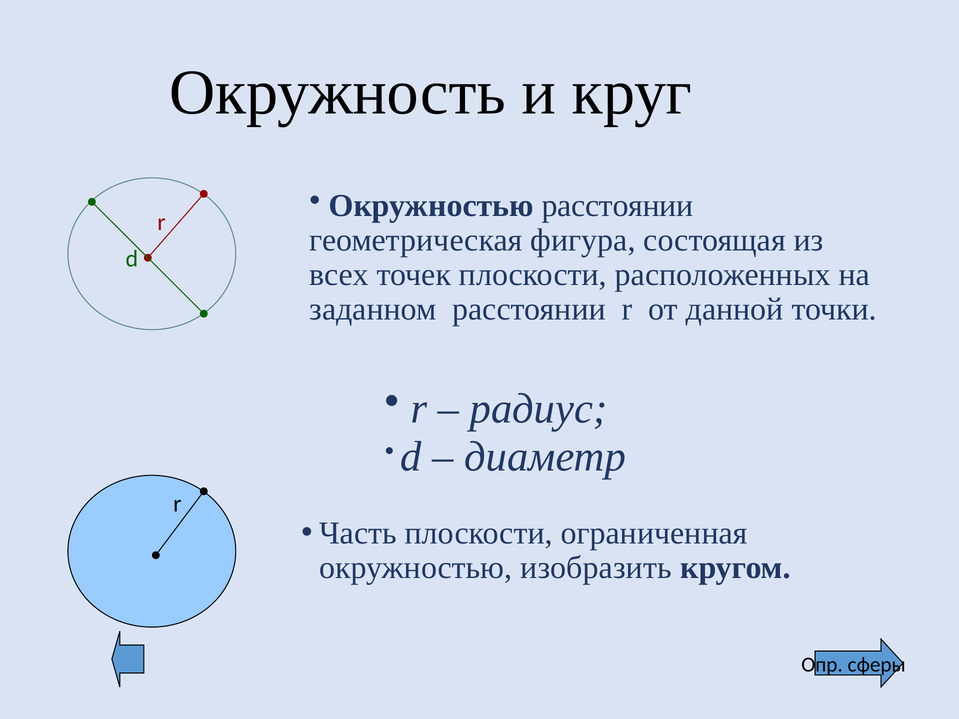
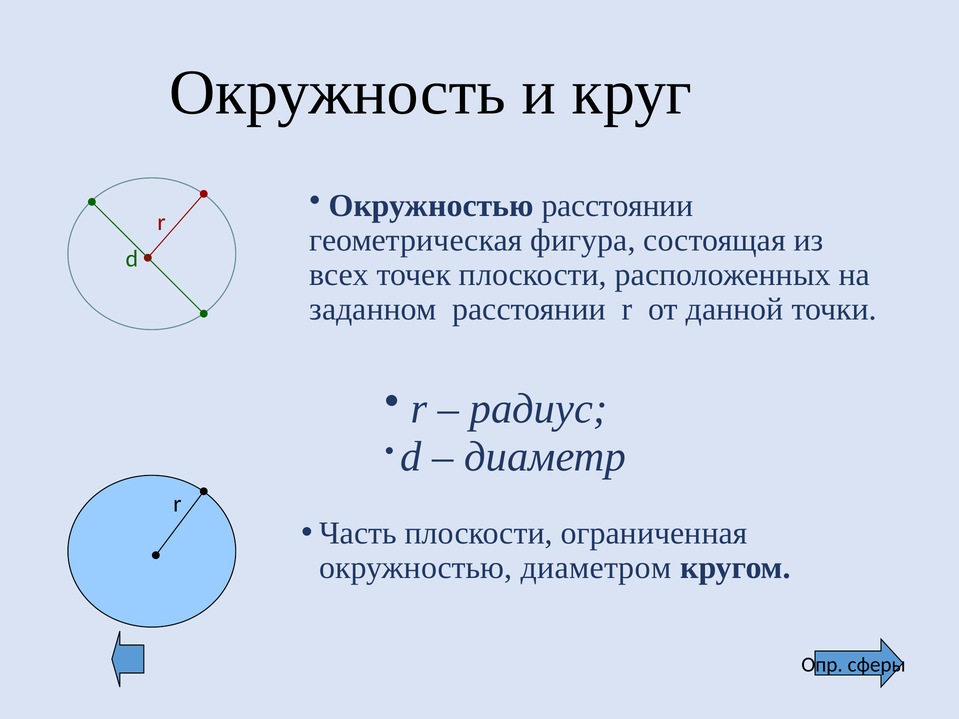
изобразить: изобразить -> диаметром (596, 568)
